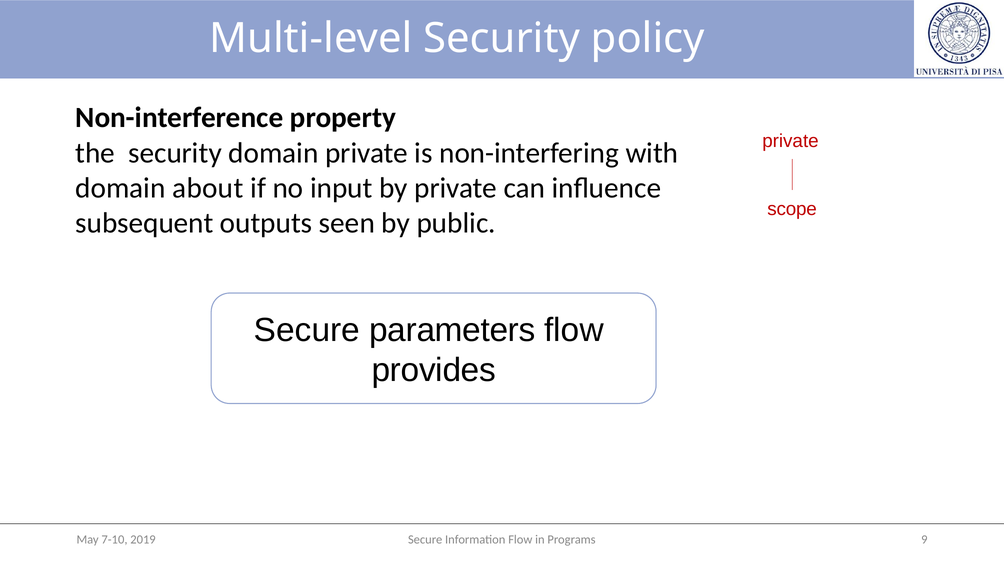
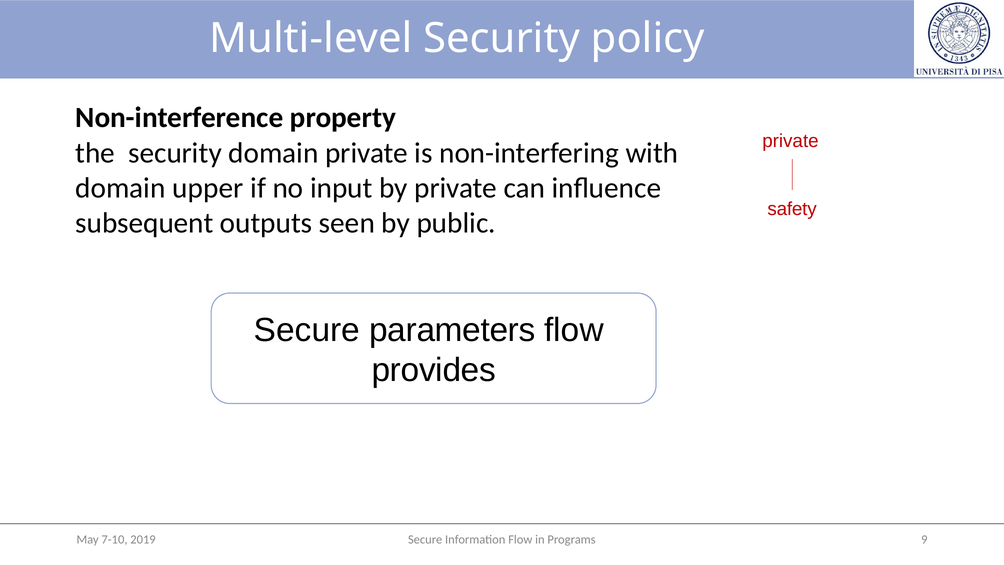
about: about -> upper (208, 188)
scope: scope -> safety (792, 209)
